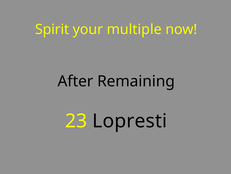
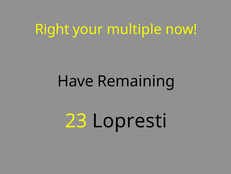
Spirit: Spirit -> Right (52, 29)
After: After -> Have (75, 81)
